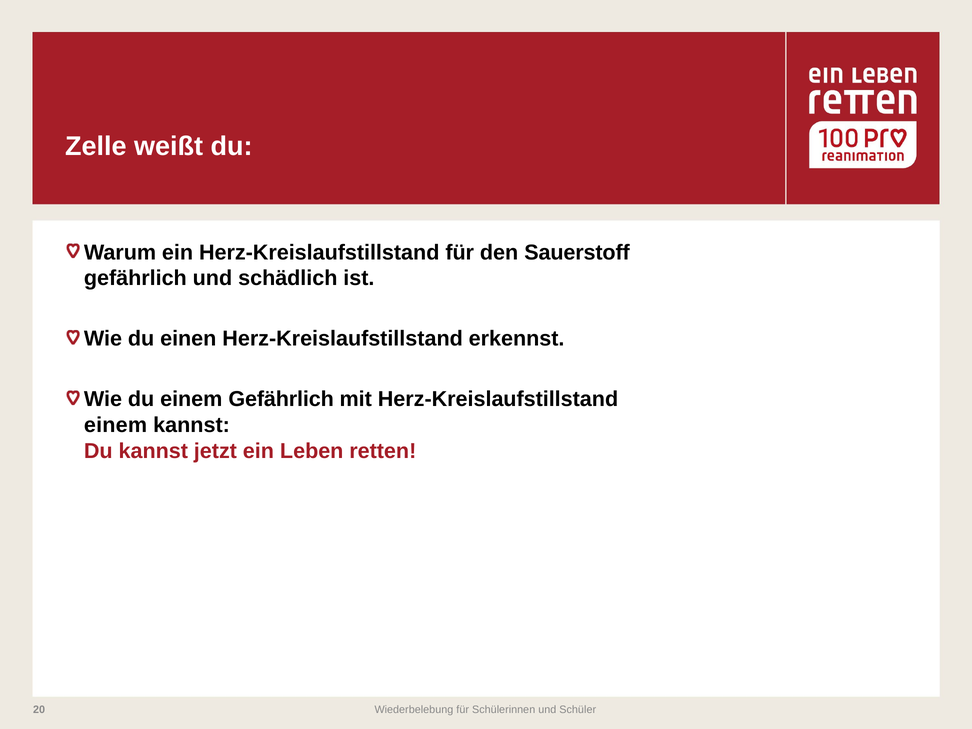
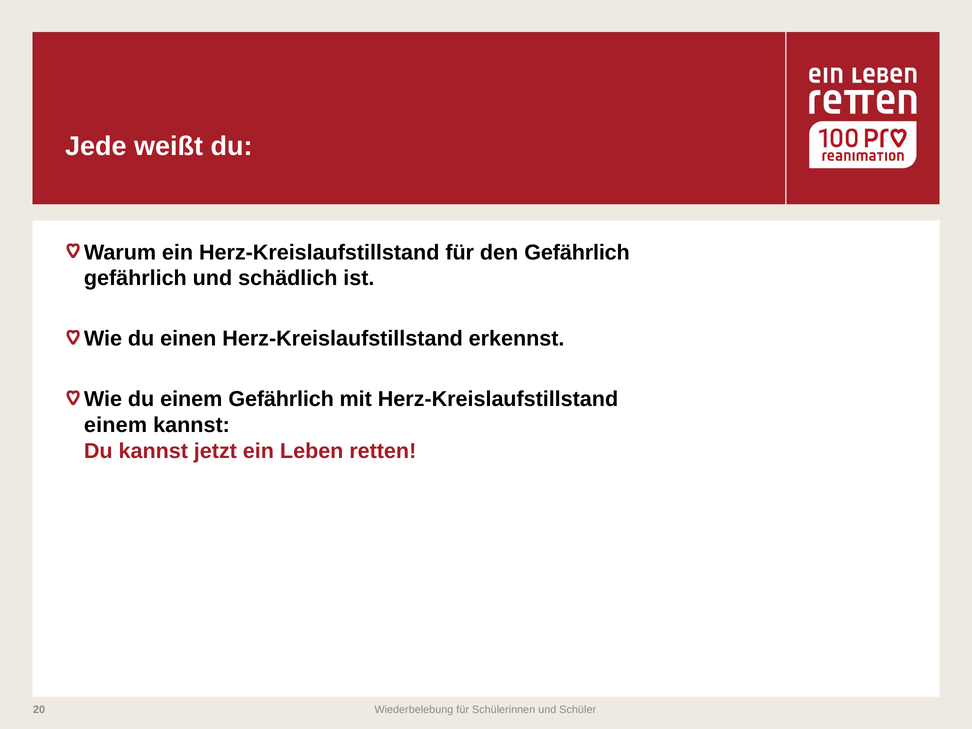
Zelle: Zelle -> Jede (96, 146)
den Sauerstoff: Sauerstoff -> Gefährlich (577, 252)
